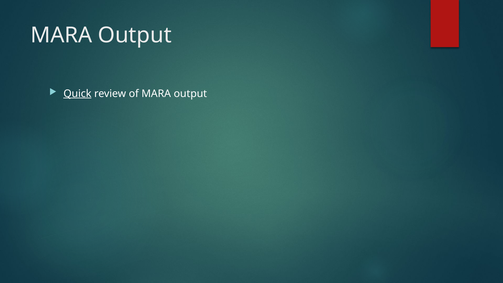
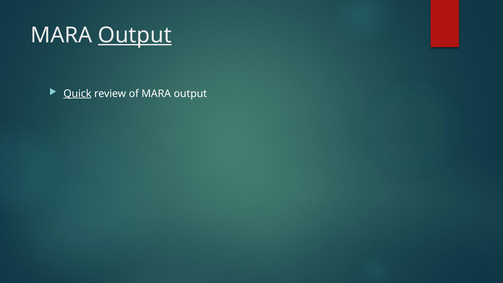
Output underline: none -> present (135, 35)
